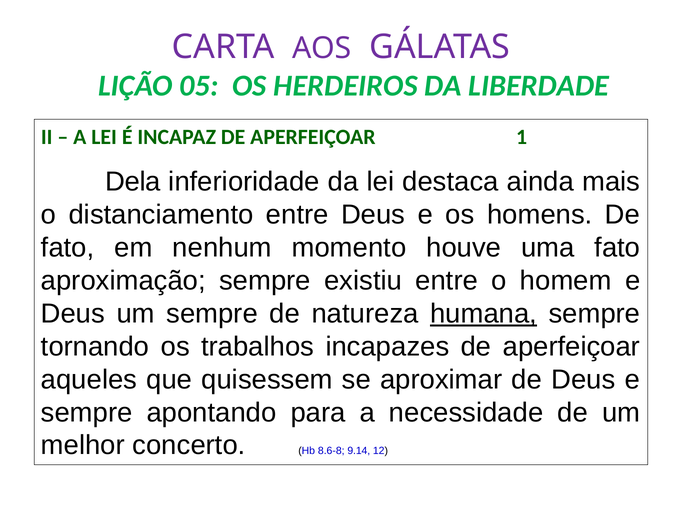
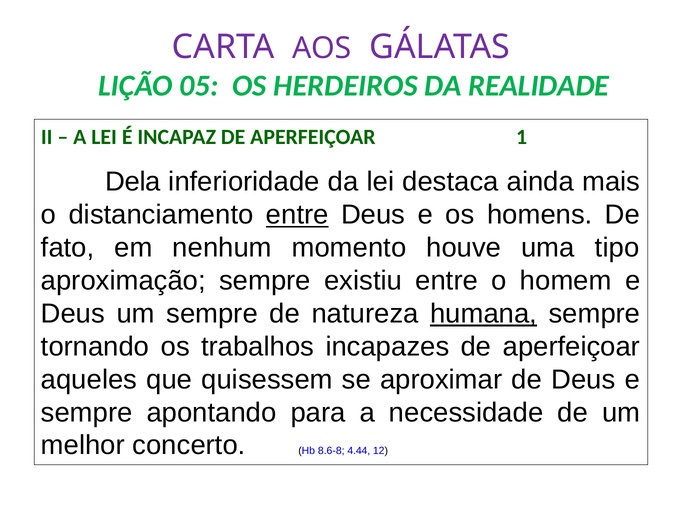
LIBERDADE: LIBERDADE -> REALIDADE (539, 86)
entre underline: none -> present (297, 215)
uma fato: fato -> tipo (617, 248)
9.14: 9.14 -> 4.44 (359, 451)
